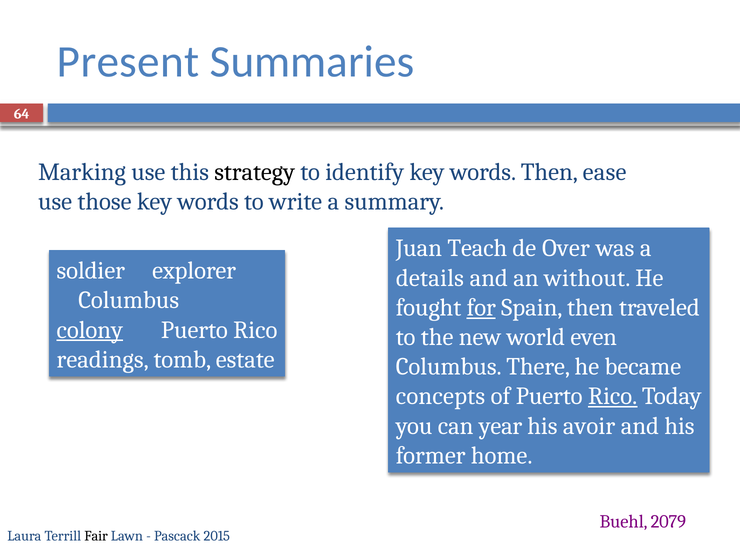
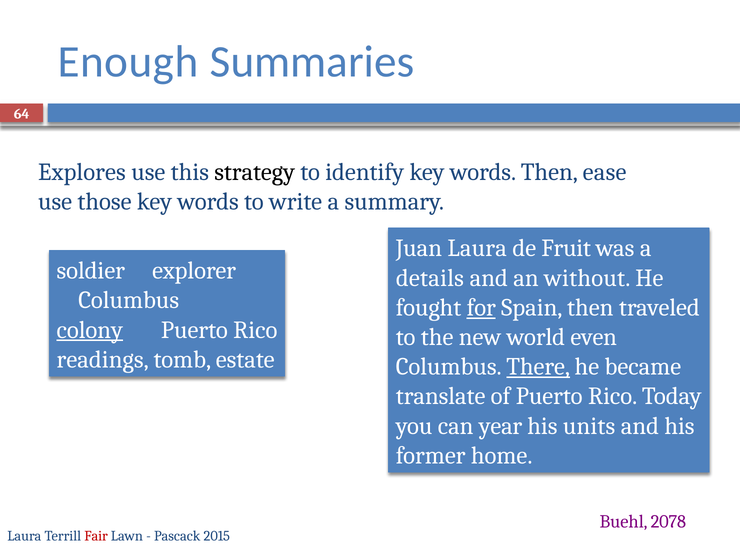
Present: Present -> Enough (128, 62)
Marking: Marking -> Explores (82, 172)
Juan Teach: Teach -> Laura (477, 248)
Over: Over -> Fruit (566, 248)
There underline: none -> present (538, 367)
concepts: concepts -> translate (441, 396)
Rico underline: present -> none (613, 396)
avoir: avoir -> units (589, 426)
2079: 2079 -> 2078 (668, 522)
Fair colour: black -> red (96, 536)
